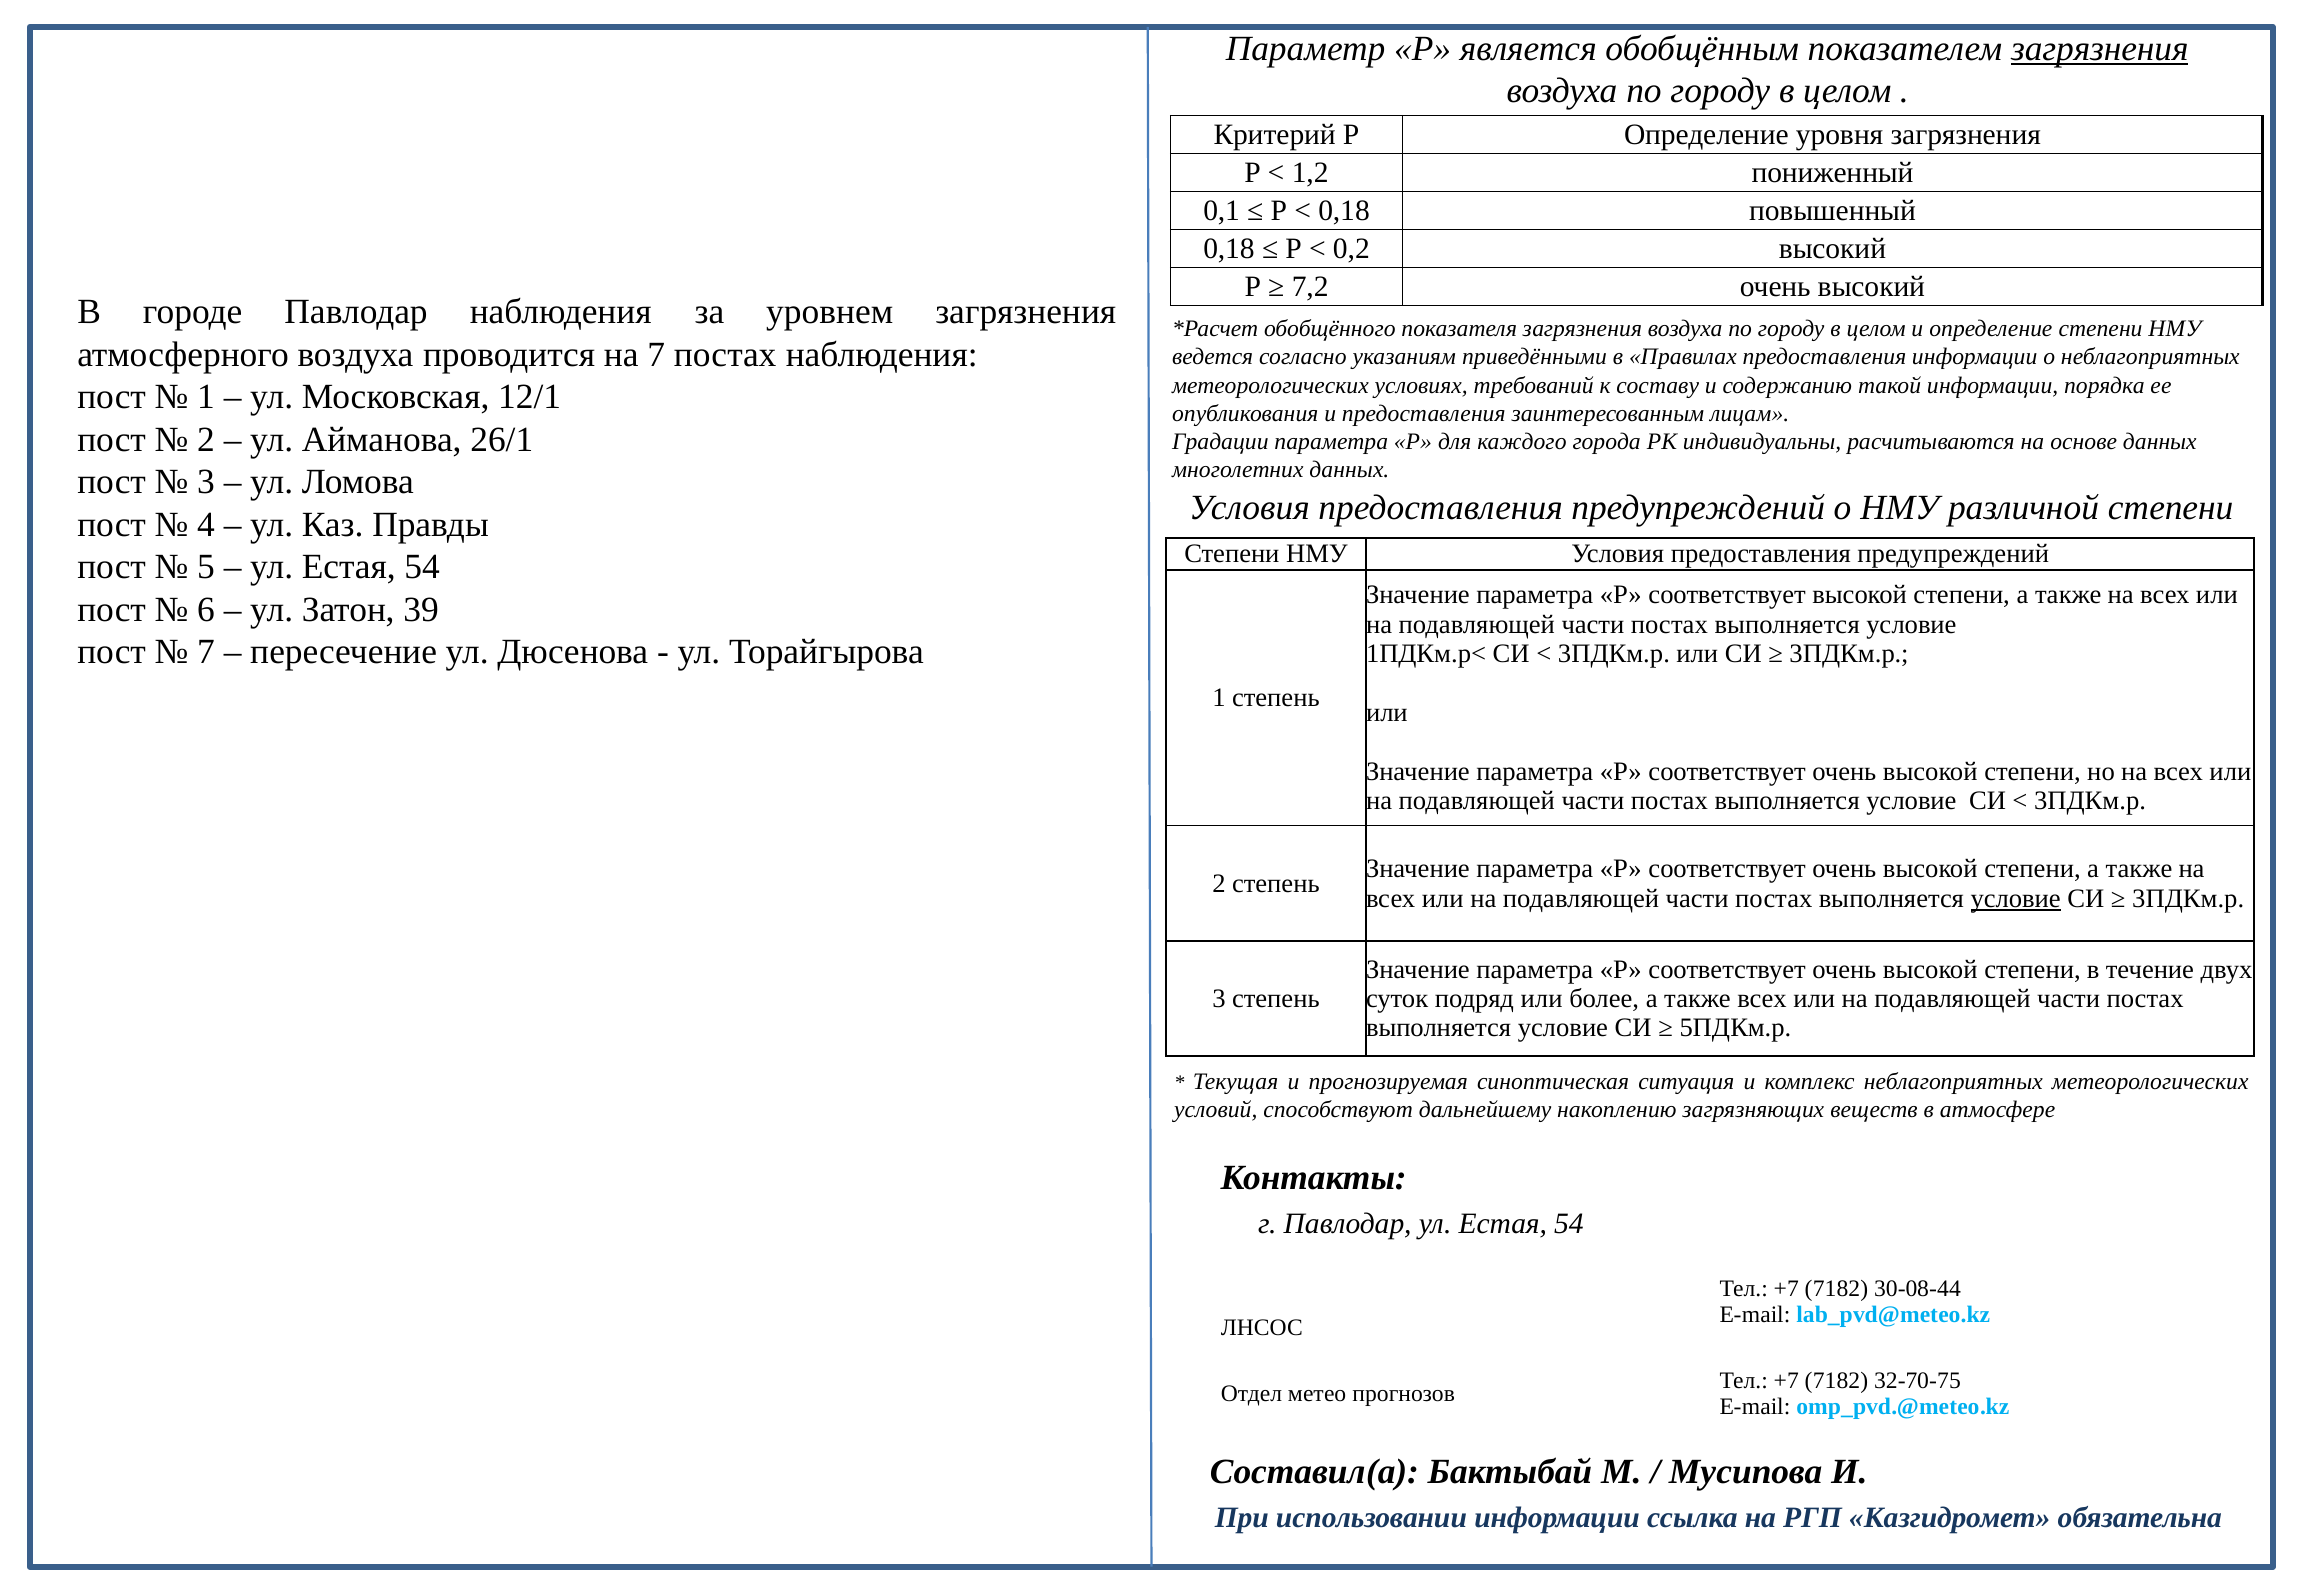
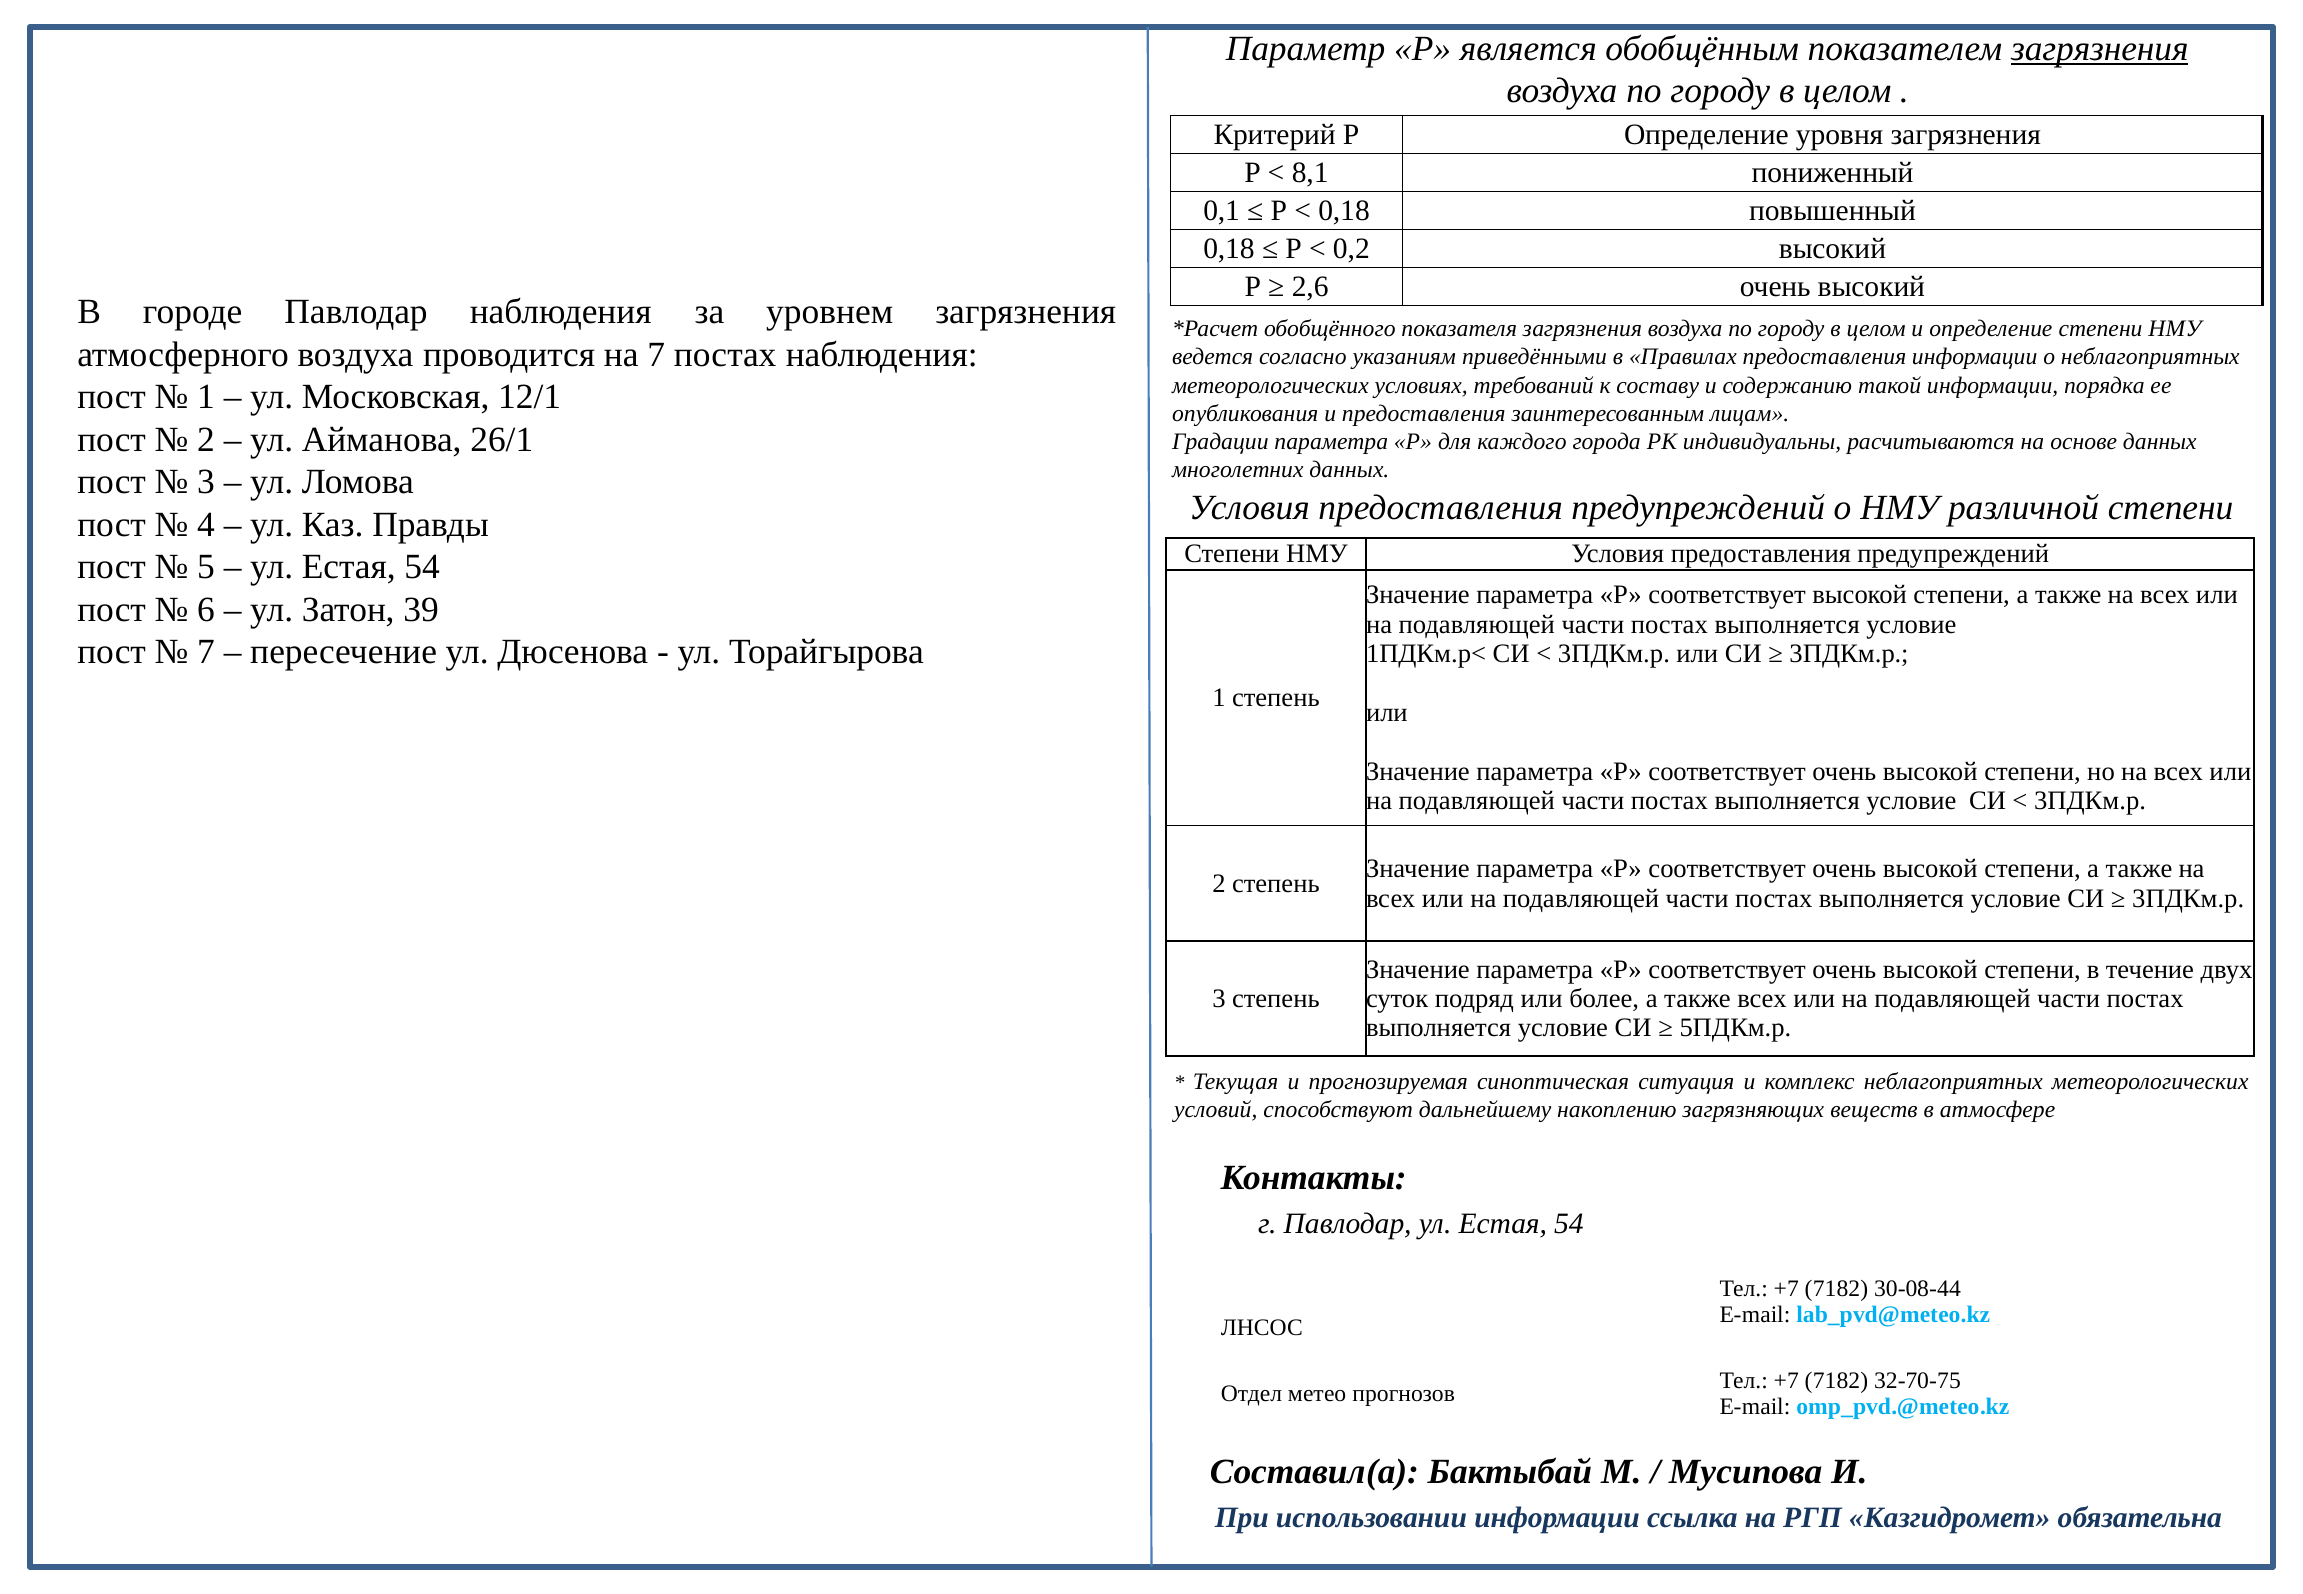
1,2: 1,2 -> 8,1 (1310, 172)
7,2: 7,2 -> 2,6 (1310, 286)
условие underline: present -> none (2016, 899)
